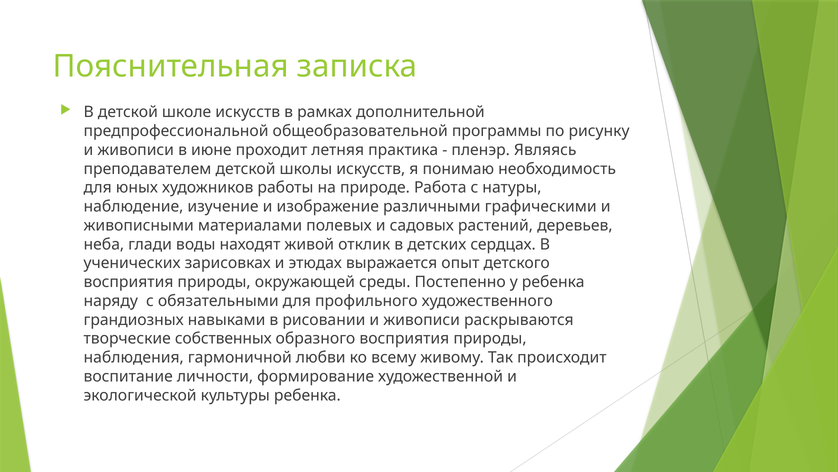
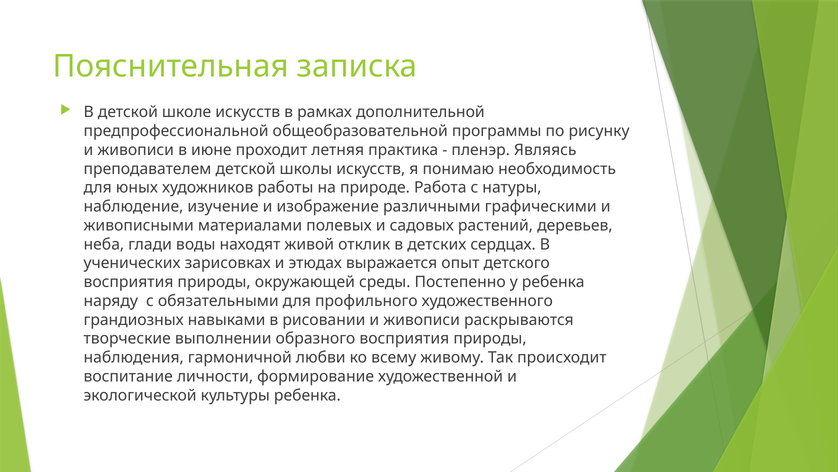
собственных: собственных -> выполнении (223, 338)
